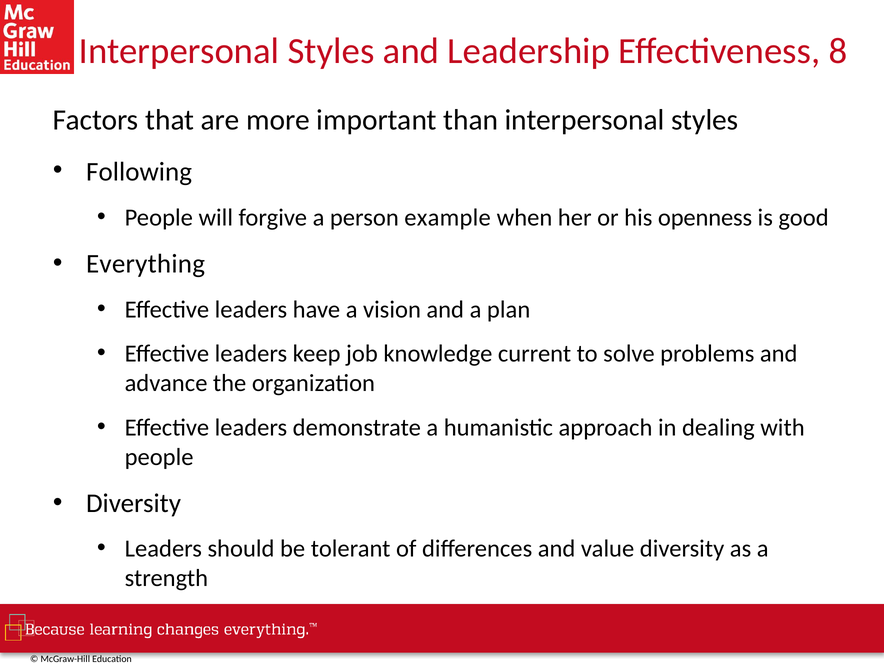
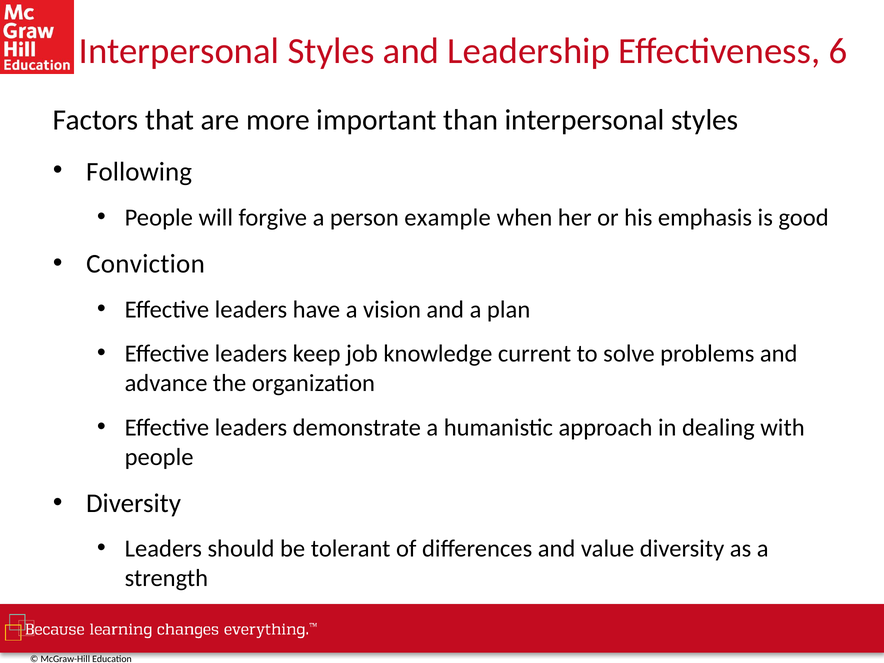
8: 8 -> 6 (838, 51)
openness: openness -> emphasis (705, 218)
Everything: Everything -> Conviction (145, 264)
